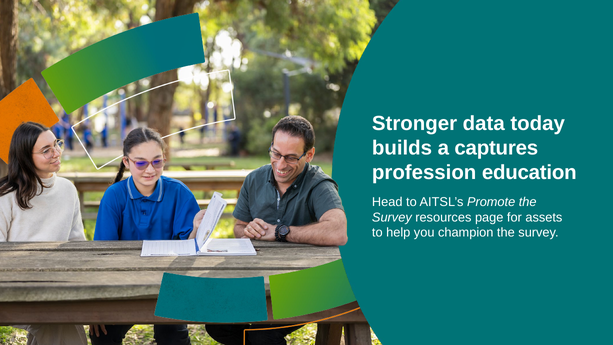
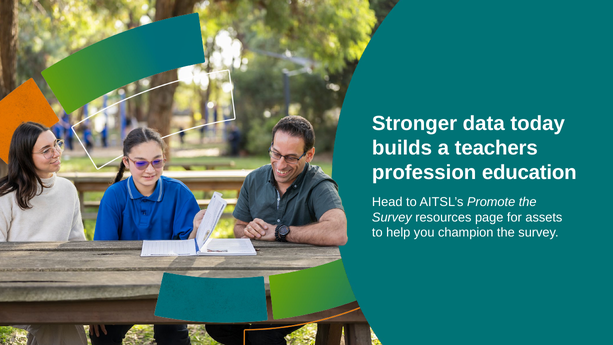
captures: captures -> teachers (496, 148)
